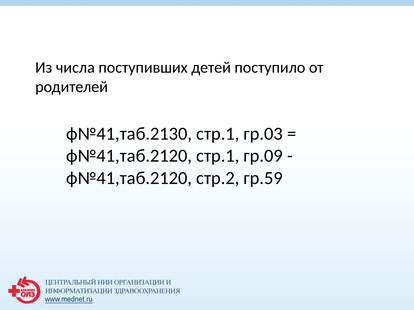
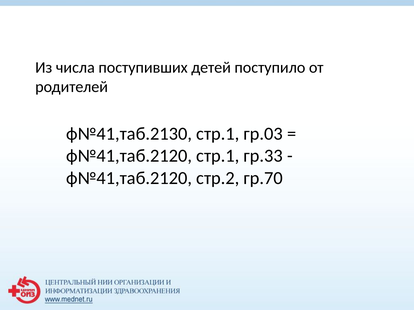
гр.09: гр.09 -> гр.33 (263, 156)
гр.59: гр.59 -> гр.70 (263, 178)
